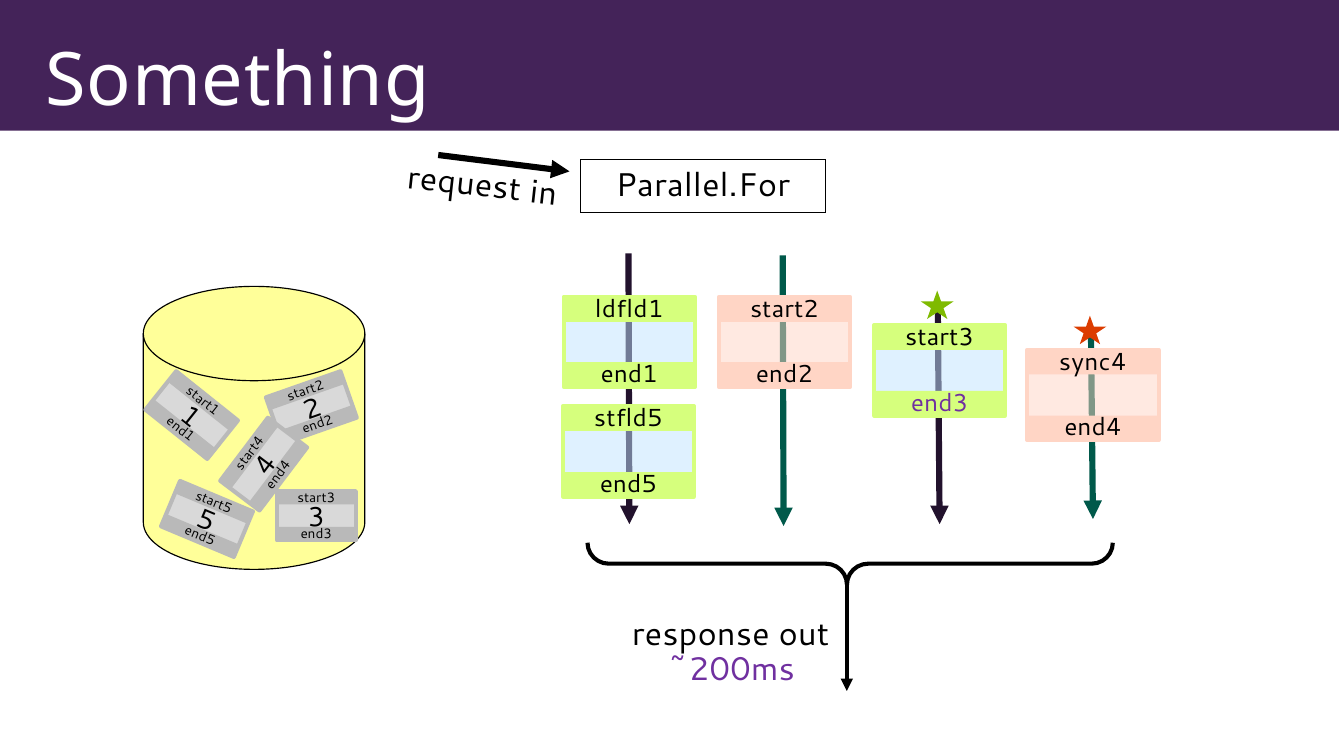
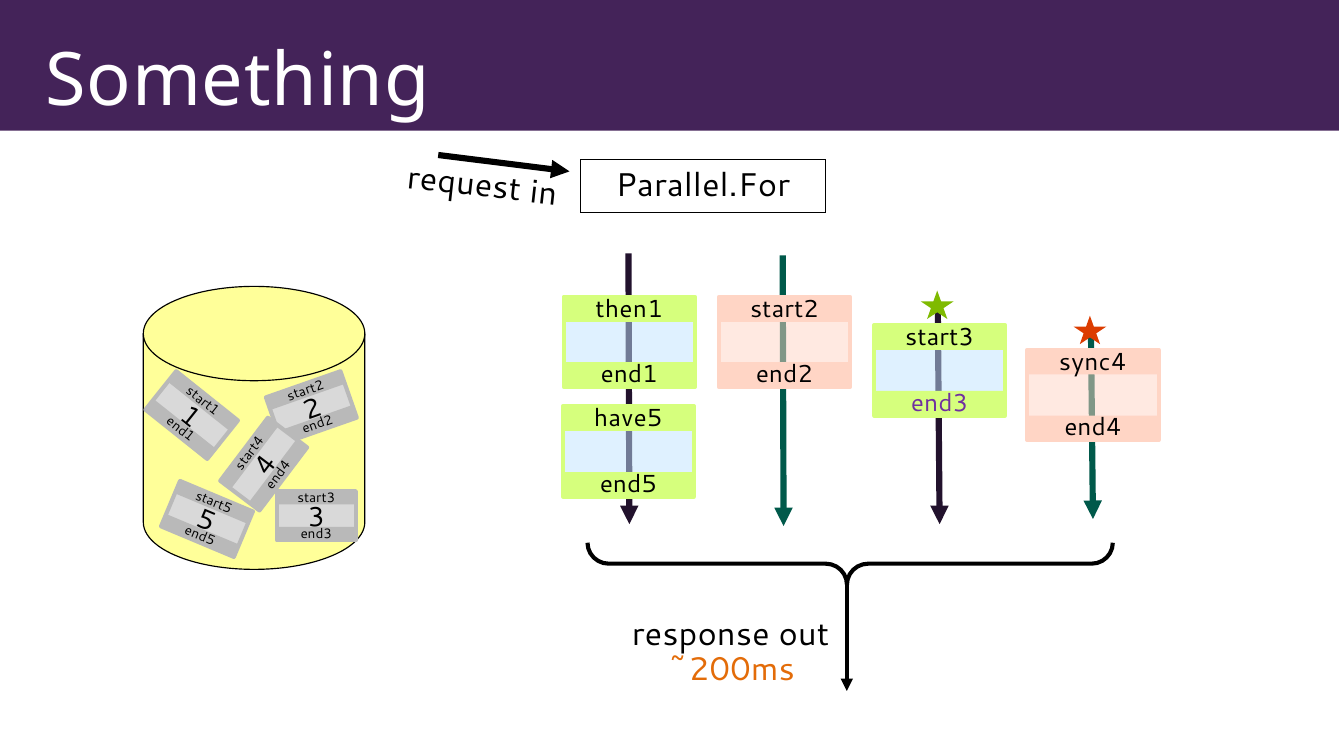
ldfld1: ldfld1 -> then1 (629, 309)
stfld5: stfld5 -> have5 (628, 419)
~200ms colour: purple -> orange (731, 670)
